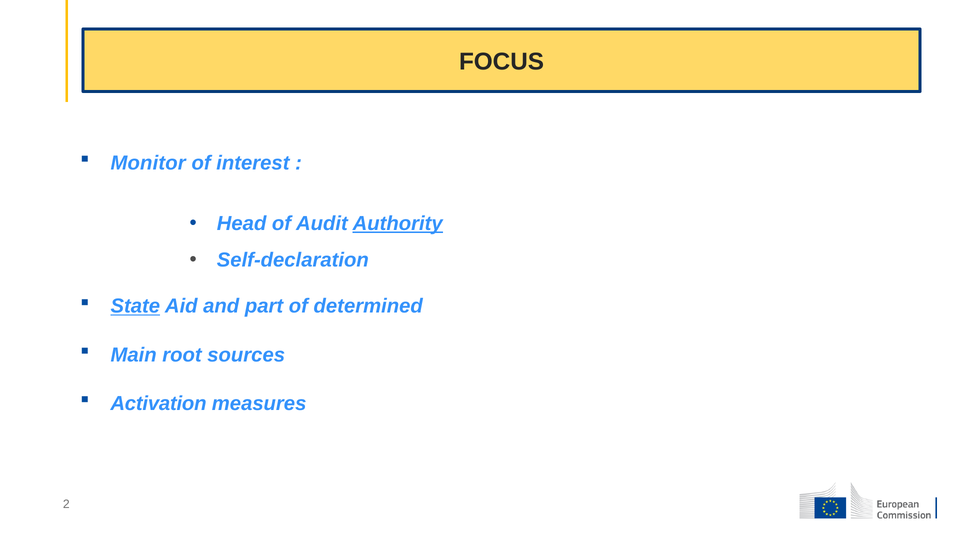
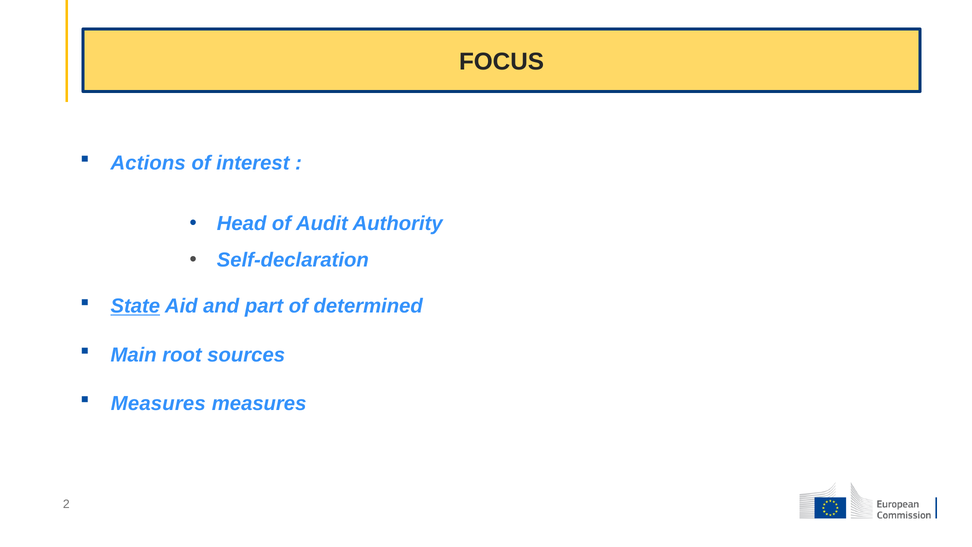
Monitor: Monitor -> Actions (148, 163)
Authority underline: present -> none (398, 224)
Activation: Activation -> Measures (158, 403)
